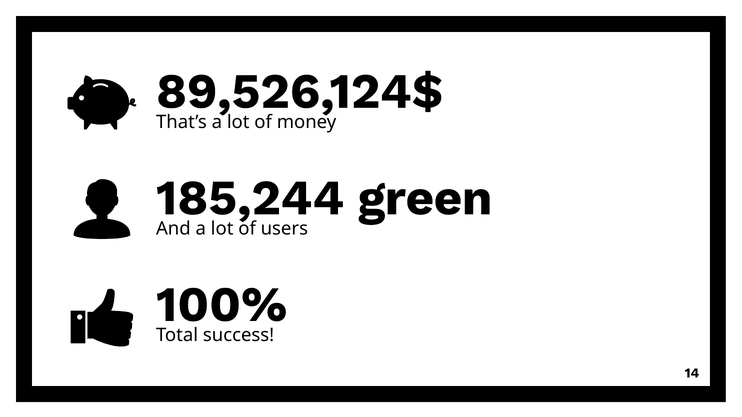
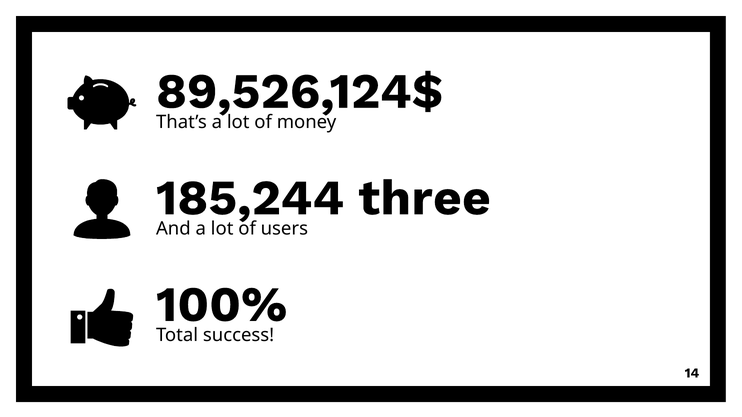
green: green -> three (425, 198)
